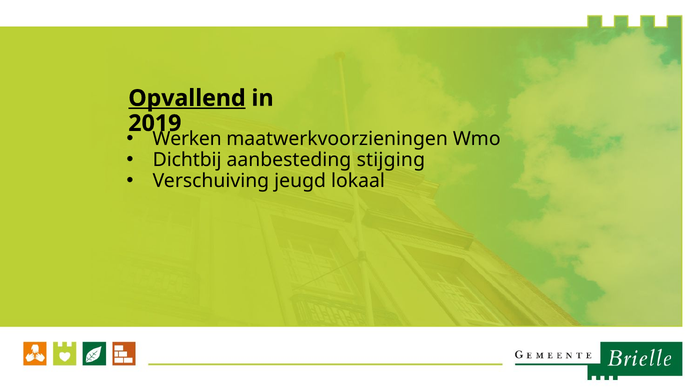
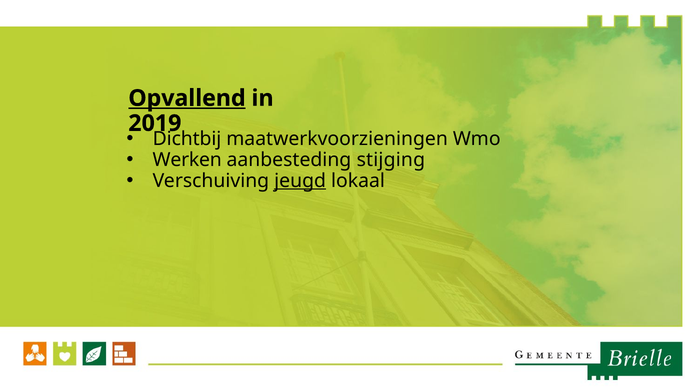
Werken: Werken -> Dichtbij (187, 139)
Dichtbij: Dichtbij -> Werken (187, 160)
jeugd underline: none -> present (300, 181)
